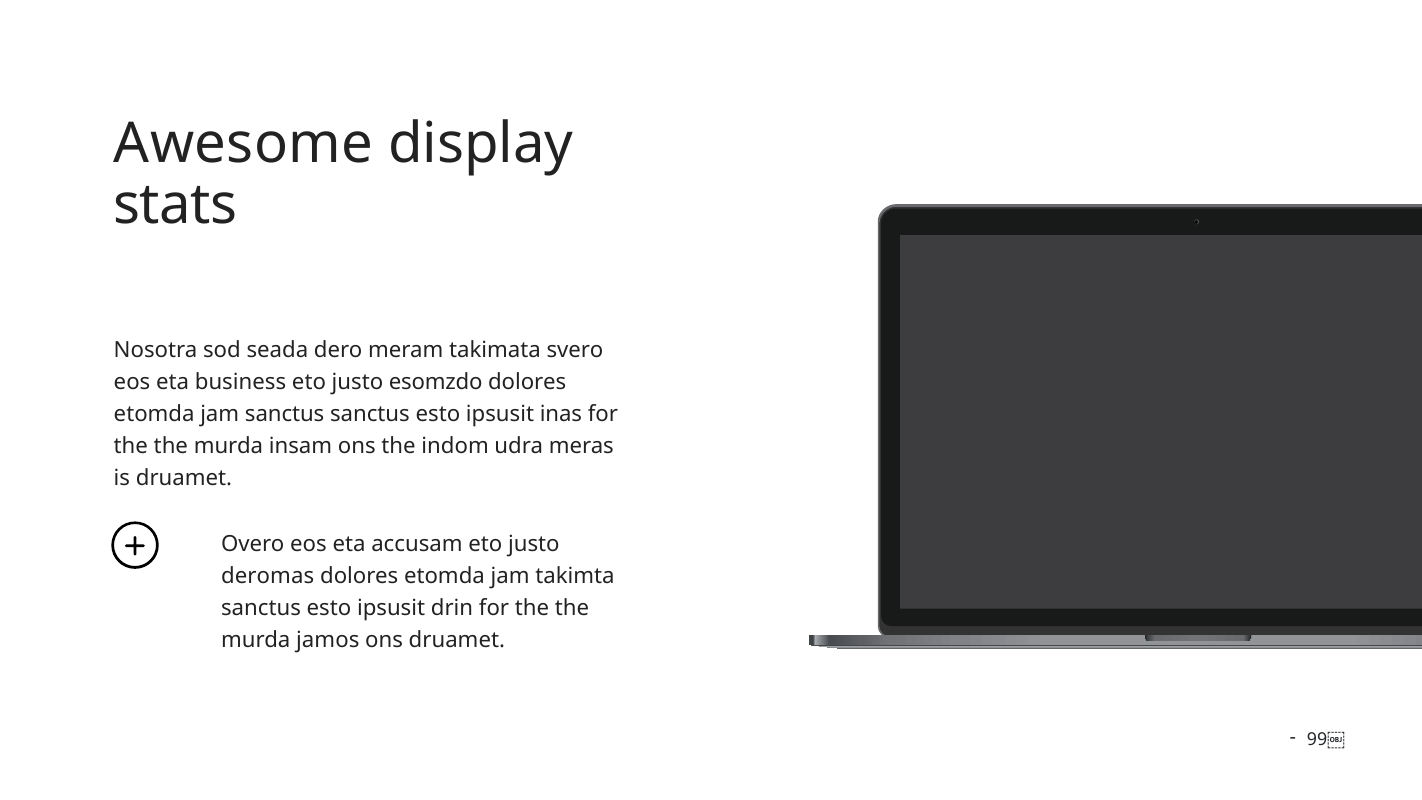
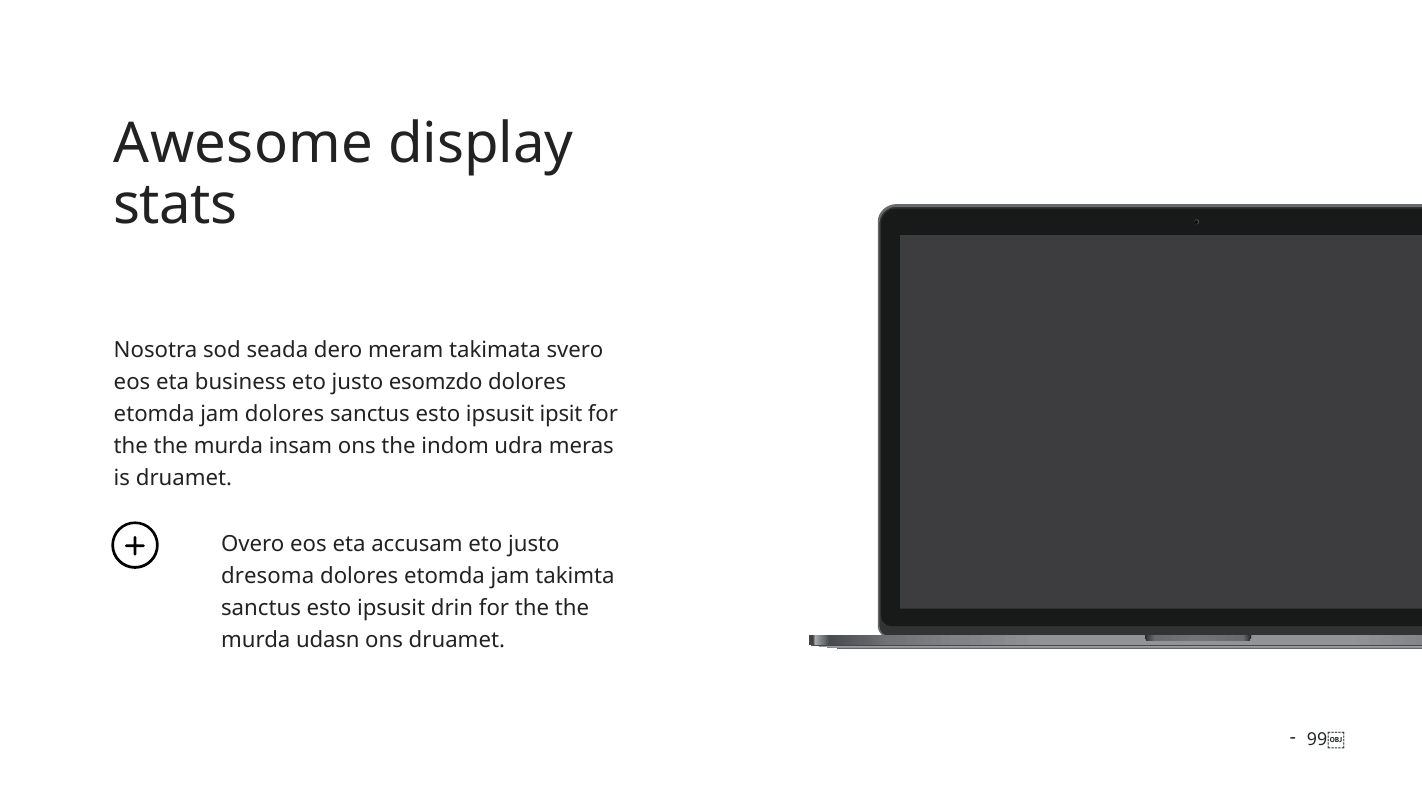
jam sanctus: sanctus -> dolores (285, 414)
inas: inas -> ipsit (561, 414)
deromas: deromas -> dresoma (268, 576)
jamos: jamos -> udasn (328, 640)
